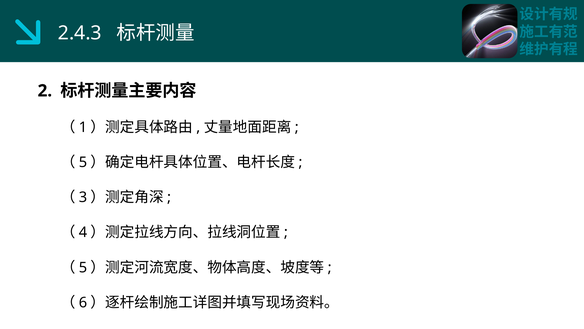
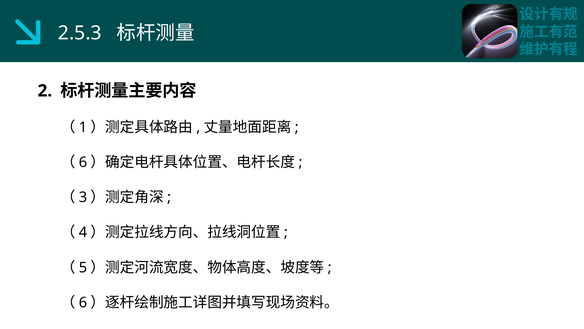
2.4.3: 2.4.3 -> 2.5.3 (80, 33)
5: 5 -> 6 (83, 162)
